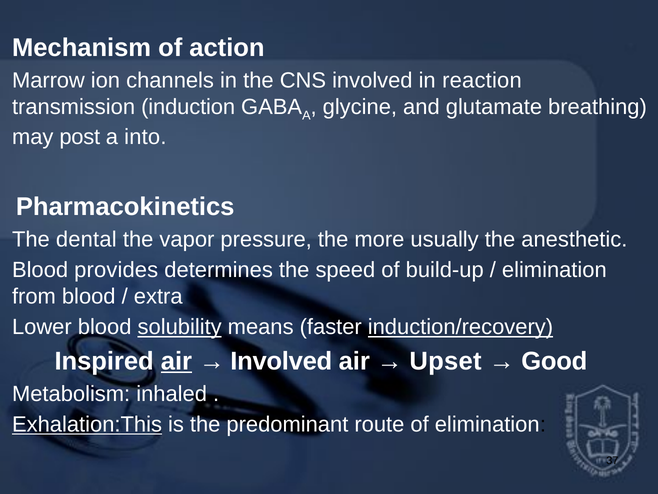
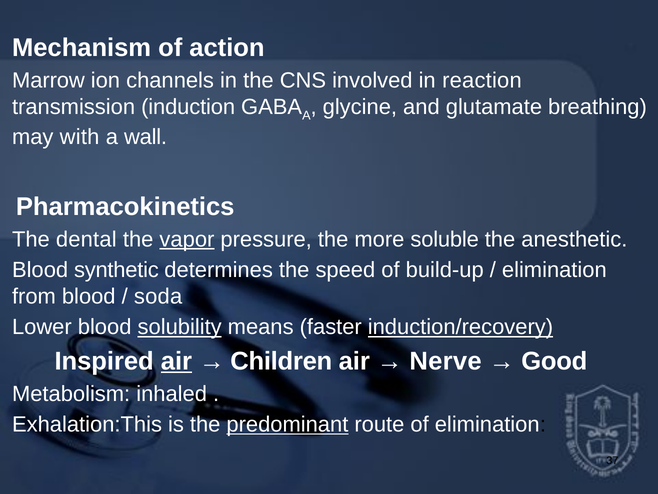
post: post -> with (80, 137)
into: into -> wall (146, 137)
vapor underline: none -> present (187, 239)
usually: usually -> soluble (445, 239)
provides: provides -> synthetic (116, 270)
extra: extra -> soda (158, 296)
Involved: Involved -> Children (281, 361)
Upset: Upset -> Nerve (446, 361)
Exhalation:This underline: present -> none (87, 424)
predominant underline: none -> present (287, 424)
